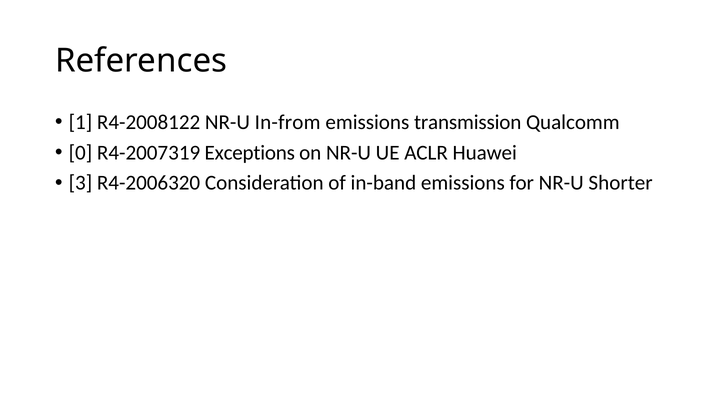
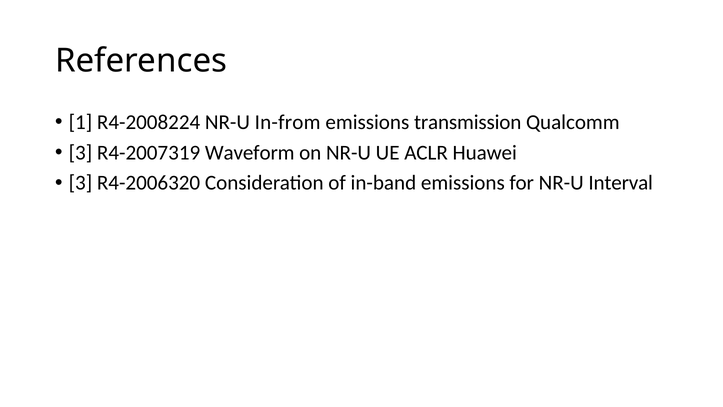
R4-2008122: R4-2008122 -> R4-2008224 (149, 122)
0: 0 -> 3 (80, 153)
Exceptions: Exceptions -> Waveform (250, 153)
Shorter: Shorter -> Interval (621, 183)
